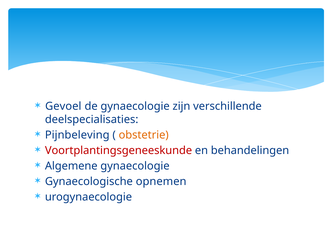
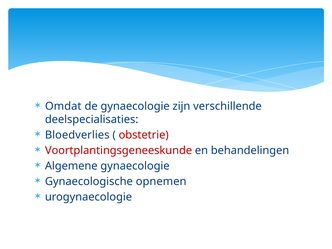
Gevoel: Gevoel -> Omdat (63, 106)
Pijnbeleving: Pijnbeleving -> Bloedverlies (77, 135)
obstetrie colour: orange -> red (144, 135)
